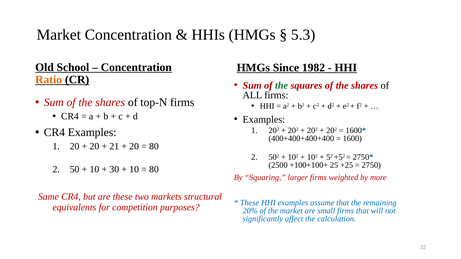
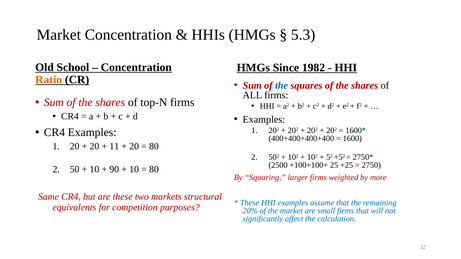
the colour: green -> blue (281, 86)
21: 21 -> 11 (114, 146)
30: 30 -> 90 (114, 170)
